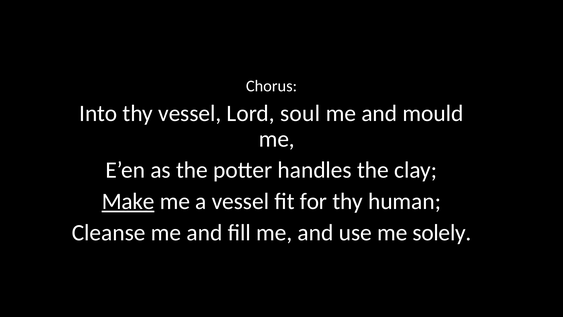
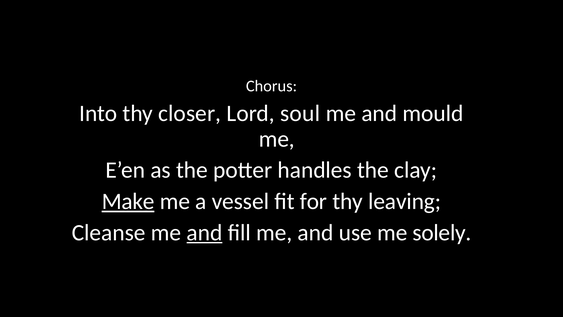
thy vessel: vessel -> closer (190, 113)
human: human -> leaving (405, 201)
and underline: none -> present (204, 232)
